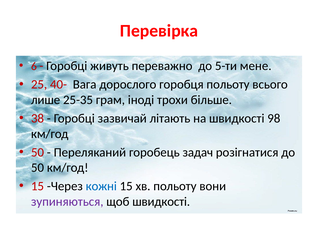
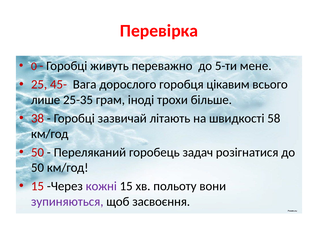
6: 6 -> 0 (34, 66)
40-: 40- -> 45- (58, 84)
горобця польоту: польоту -> цікавим (228, 84)
98: 98 -> 58 (274, 118)
кожні colour: blue -> purple (101, 186)
щоб швидкості: швидкості -> засвоєння (161, 201)
